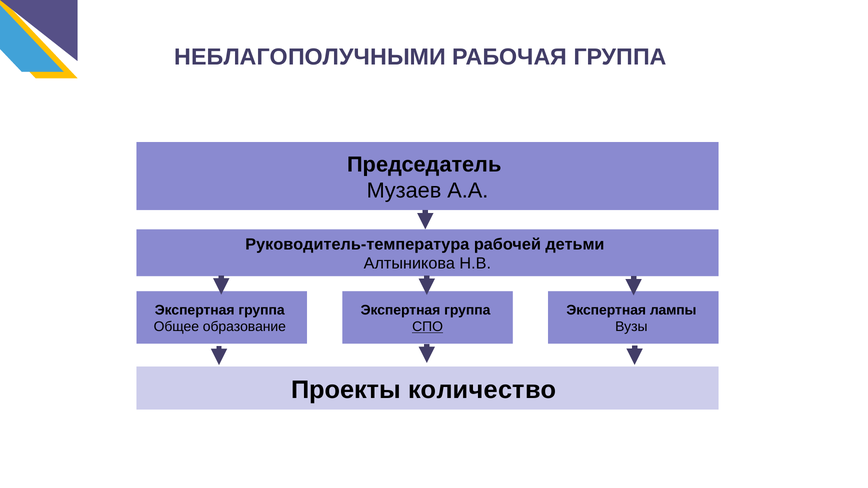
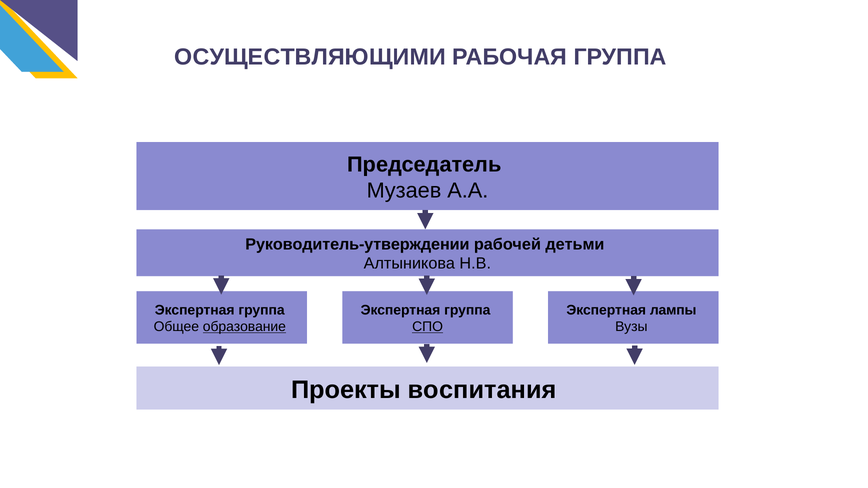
НЕБЛАГОПОЛУЧНЫМИ: НЕБЛАГОПОЛУЧНЫМИ -> ОСУЩЕСТВЛЯЮЩИМИ (310, 57)
Руководитель-температура: Руководитель-температура -> Руководитель-утверждении (357, 244)
образование underline: none -> present (244, 327)
количество: количество -> воспитания (482, 390)
